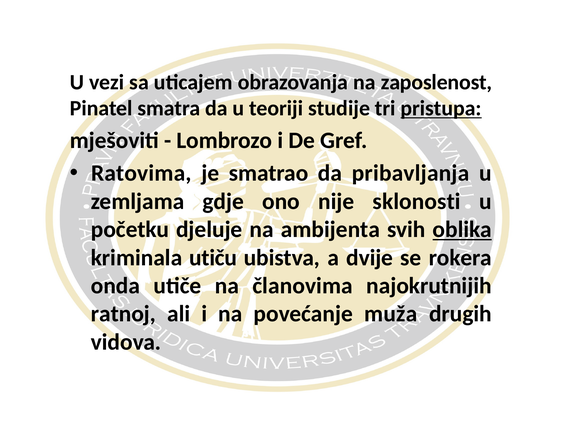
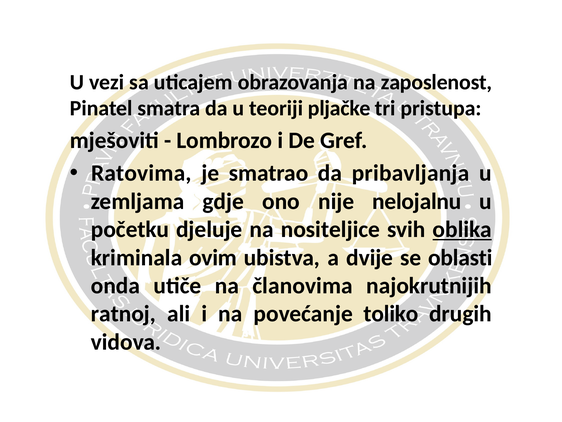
studije: studije -> pljačke (339, 108)
pristupa underline: present -> none (441, 108)
sklonosti: sklonosti -> nelojalnu (417, 201)
ambijenta: ambijenta -> nositeljice (330, 229)
utiču: utiču -> ovim (213, 257)
rokera: rokera -> oblasti (460, 257)
muža: muža -> toliko (391, 314)
